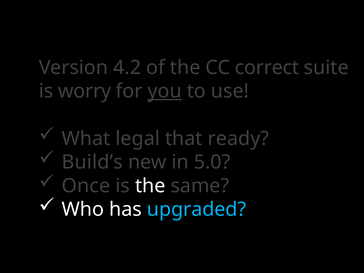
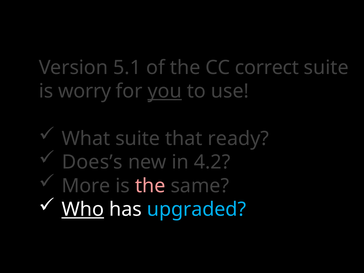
4.2: 4.2 -> 5.1 (127, 68)
What legal: legal -> suite (138, 139)
Build’s: Build’s -> Does’s (92, 162)
5.0: 5.0 -> 4.2 (212, 162)
Once: Once -> More (86, 186)
the colour: white -> pink (150, 186)
Who underline: none -> present (83, 209)
